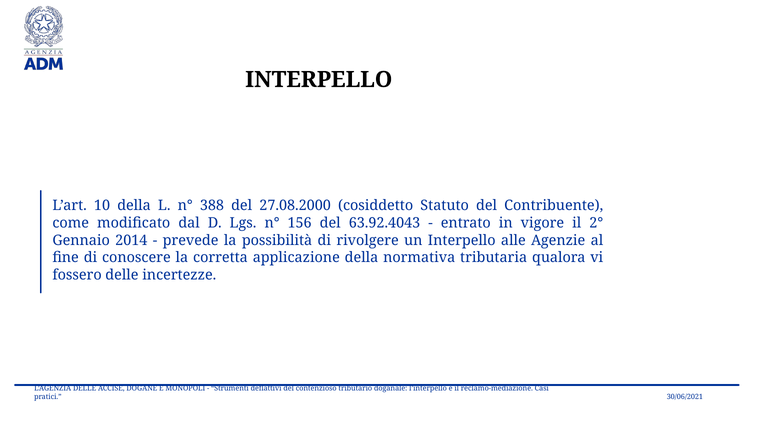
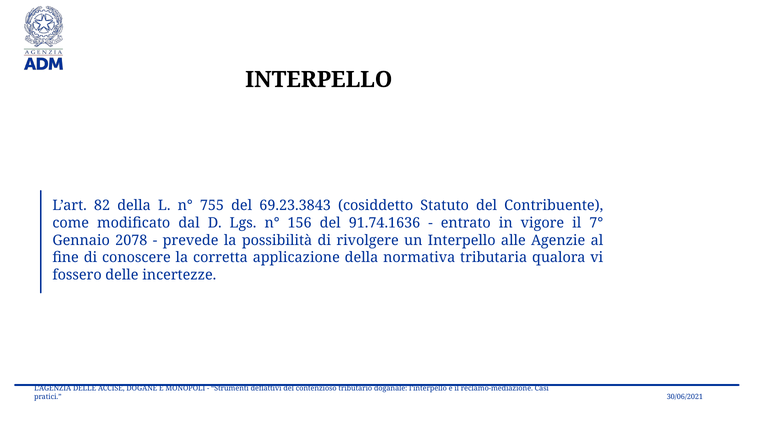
10: 10 -> 82 (102, 205)
388: 388 -> 755 (212, 205)
27.08.2000: 27.08.2000 -> 69.23.3843 (295, 205)
63.92.4043: 63.92.4043 -> 91.74.1636 (385, 223)
2°: 2° -> 7° (596, 223)
2014: 2014 -> 2078 (131, 240)
